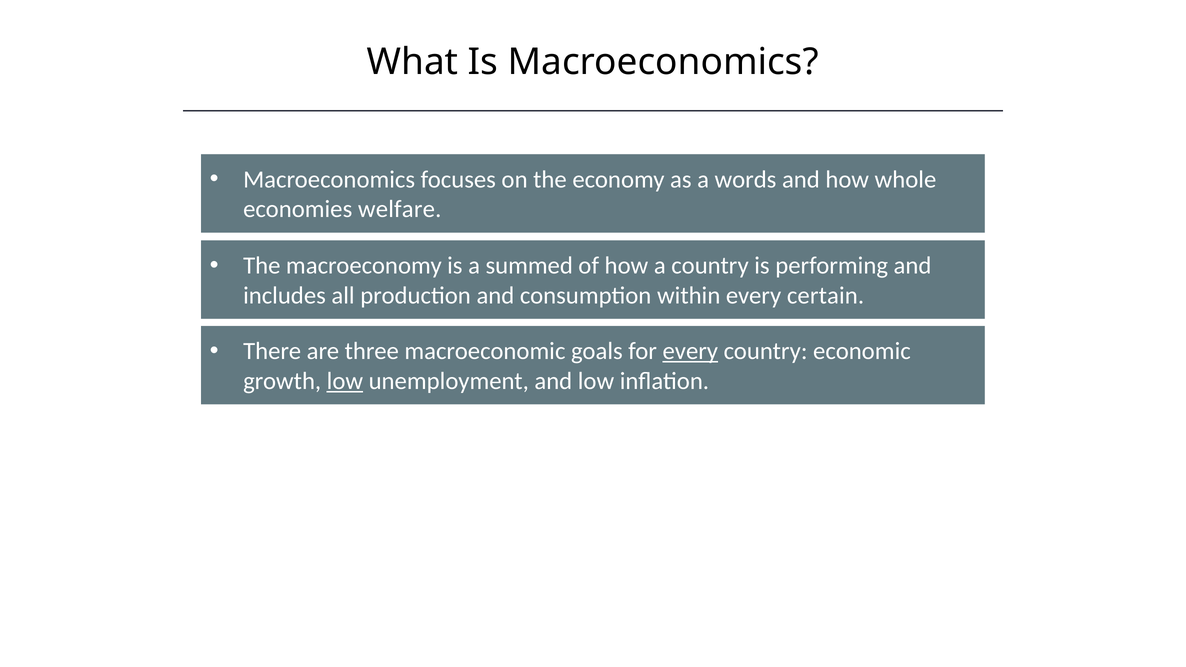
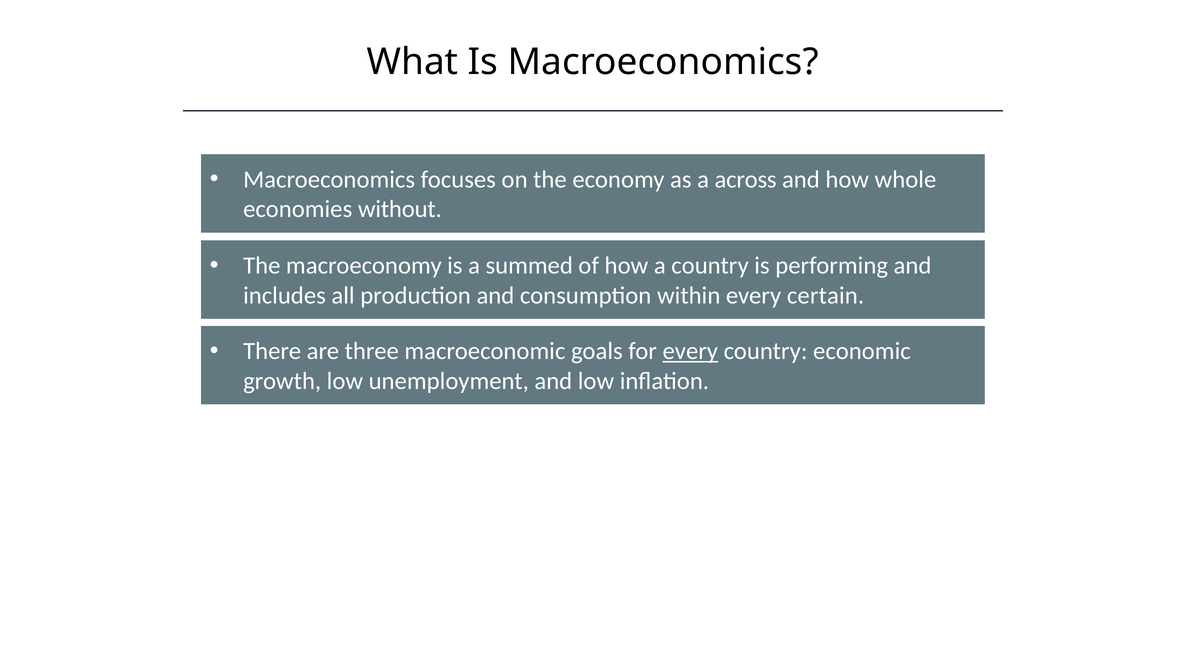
words: words -> across (746, 180)
welfare: welfare -> without (400, 209)
low underline: present -> none (345, 381)
